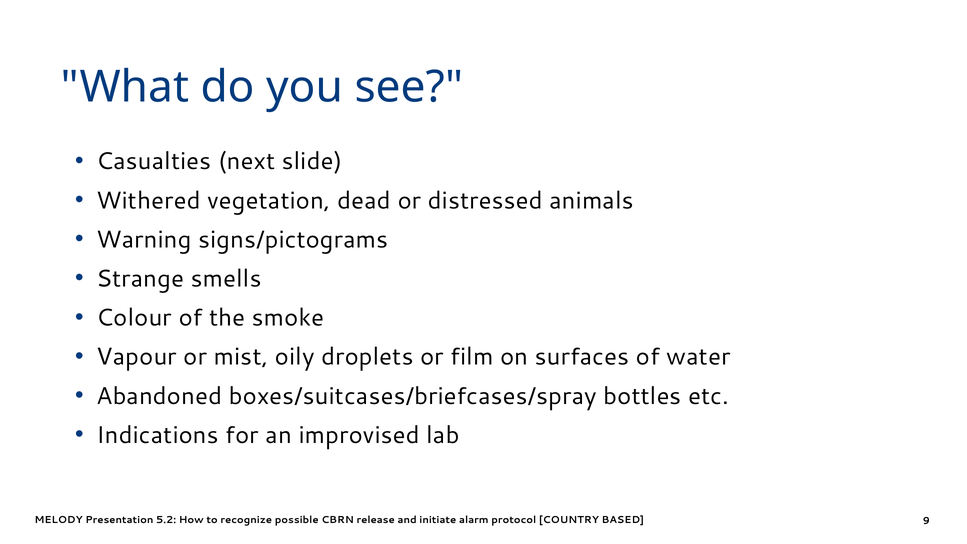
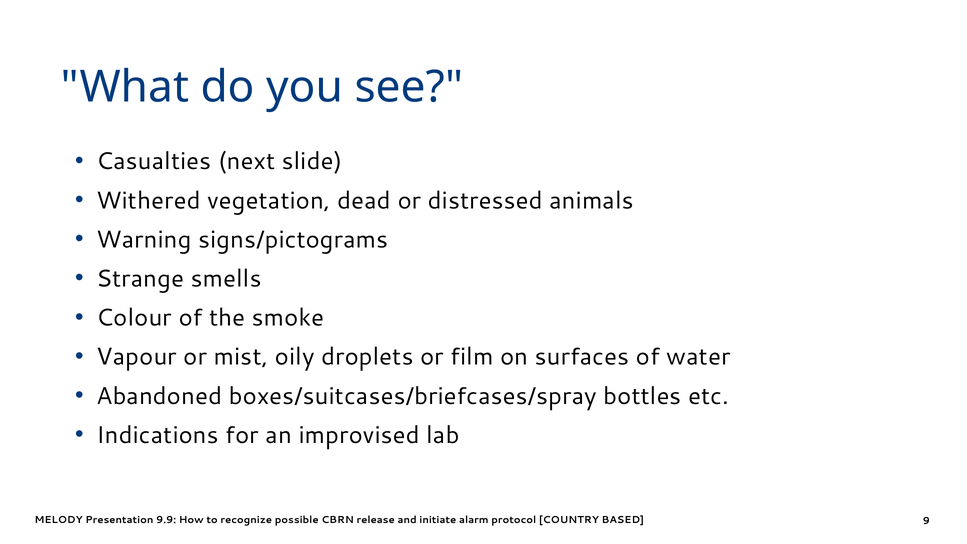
5.2: 5.2 -> 9.9 (166, 520)
